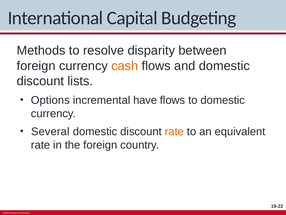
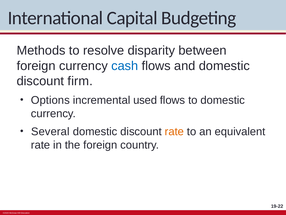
cash colour: orange -> blue (125, 66)
lists: lists -> firm (80, 81)
have: have -> used (145, 100)
